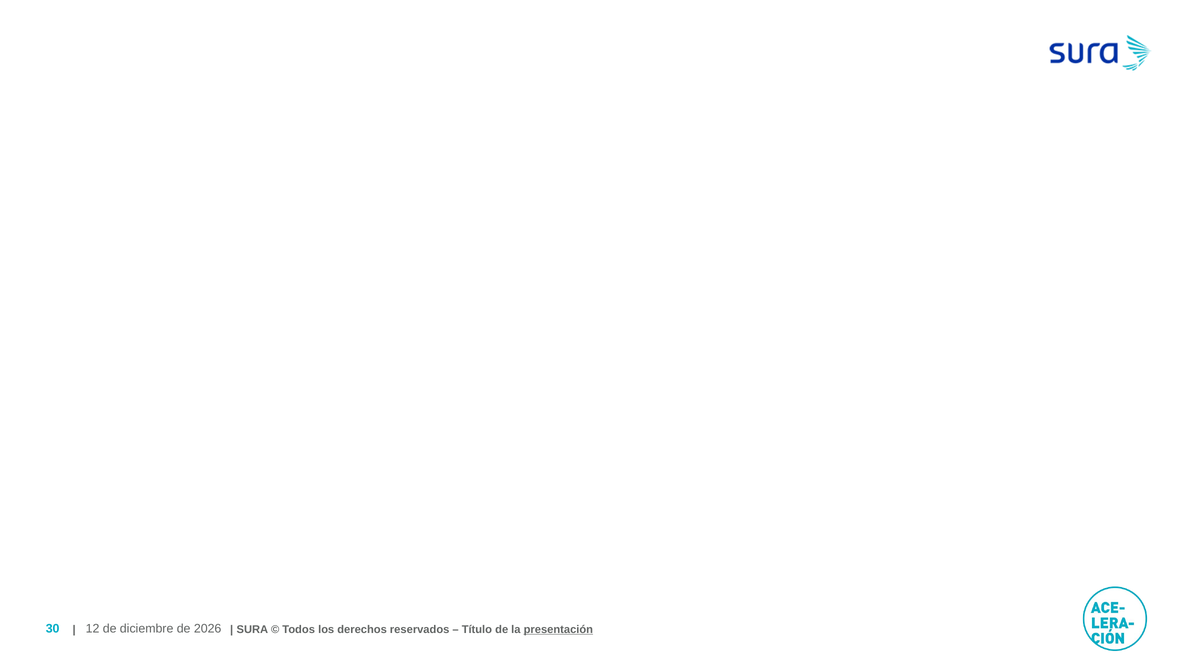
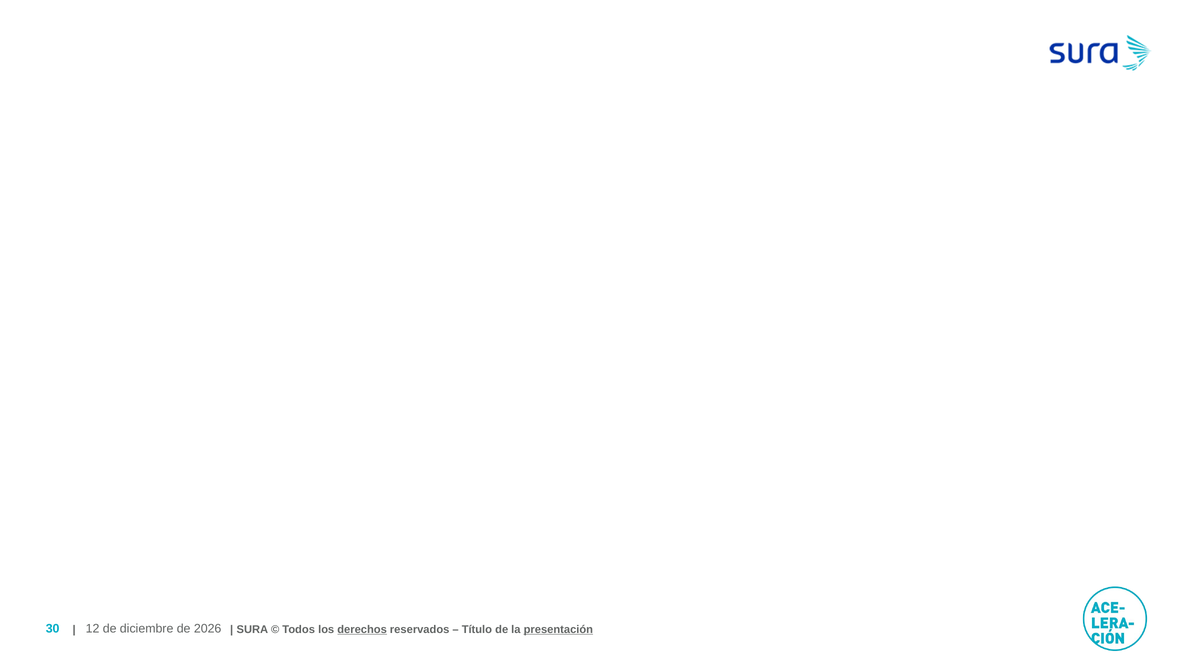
derechos underline: none -> present (362, 630)
